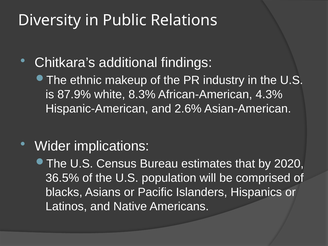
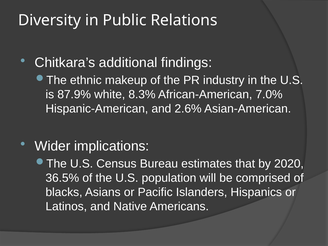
4.3%: 4.3% -> 7.0% (269, 95)
